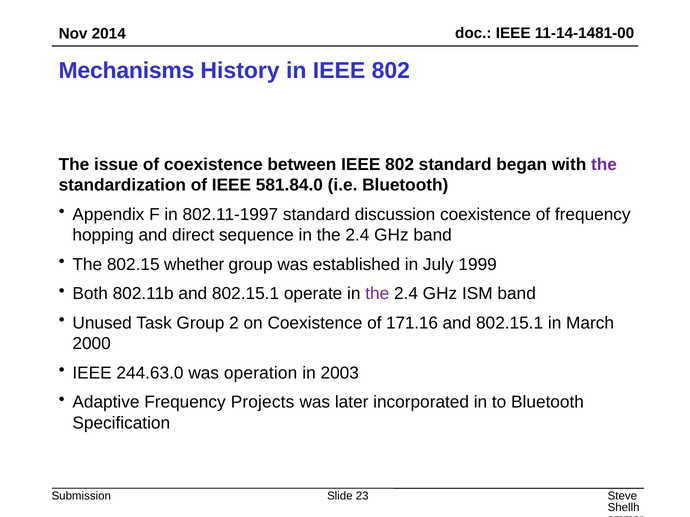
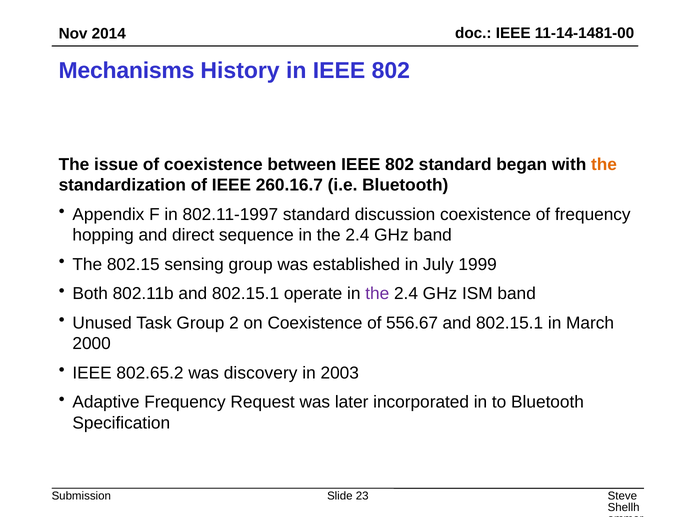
the colour: purple -> orange (604, 165)
581.84.0: 581.84.0 -> 260.16.7 (289, 185)
whether: whether -> sensing (194, 265)
171.16: 171.16 -> 556.67 (412, 323)
244.63.0: 244.63.0 -> 802.65.2 (150, 373)
operation: operation -> discovery (261, 373)
Projects: Projects -> Request (263, 403)
